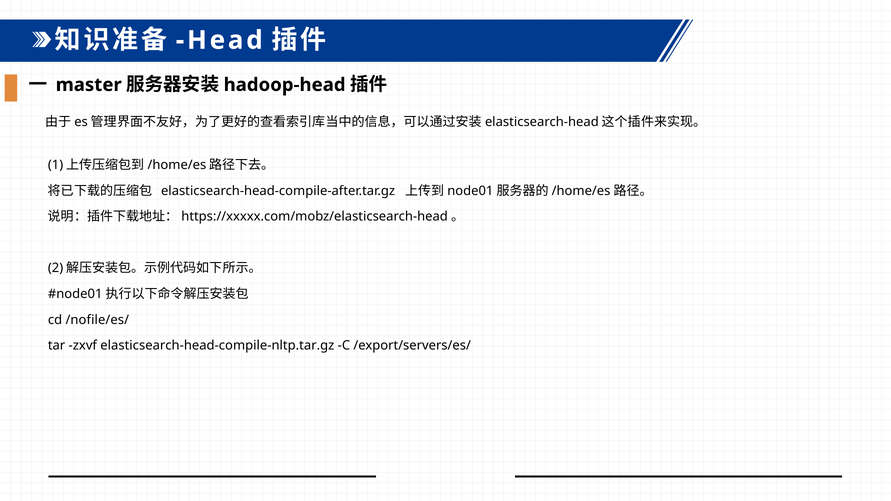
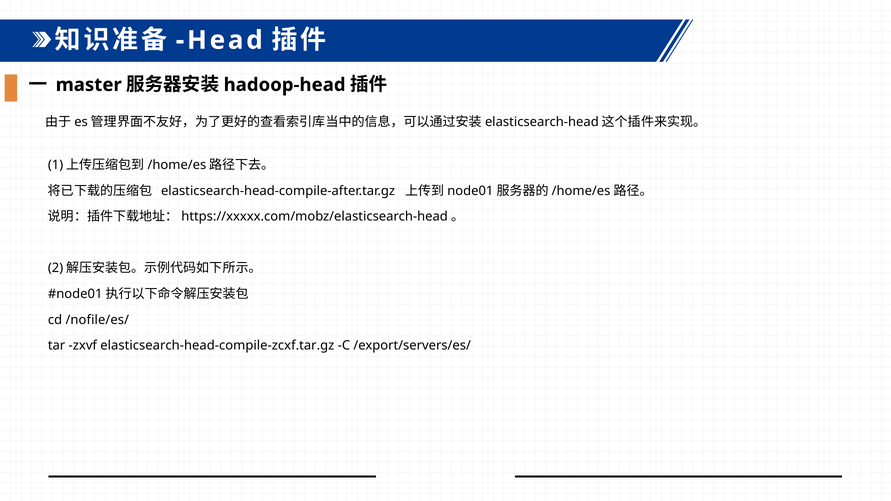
elasticsearch-head-compile-nltp.tar.gz: elasticsearch-head-compile-nltp.tar.gz -> elasticsearch-head-compile-zcxf.tar.gz (217, 346)
